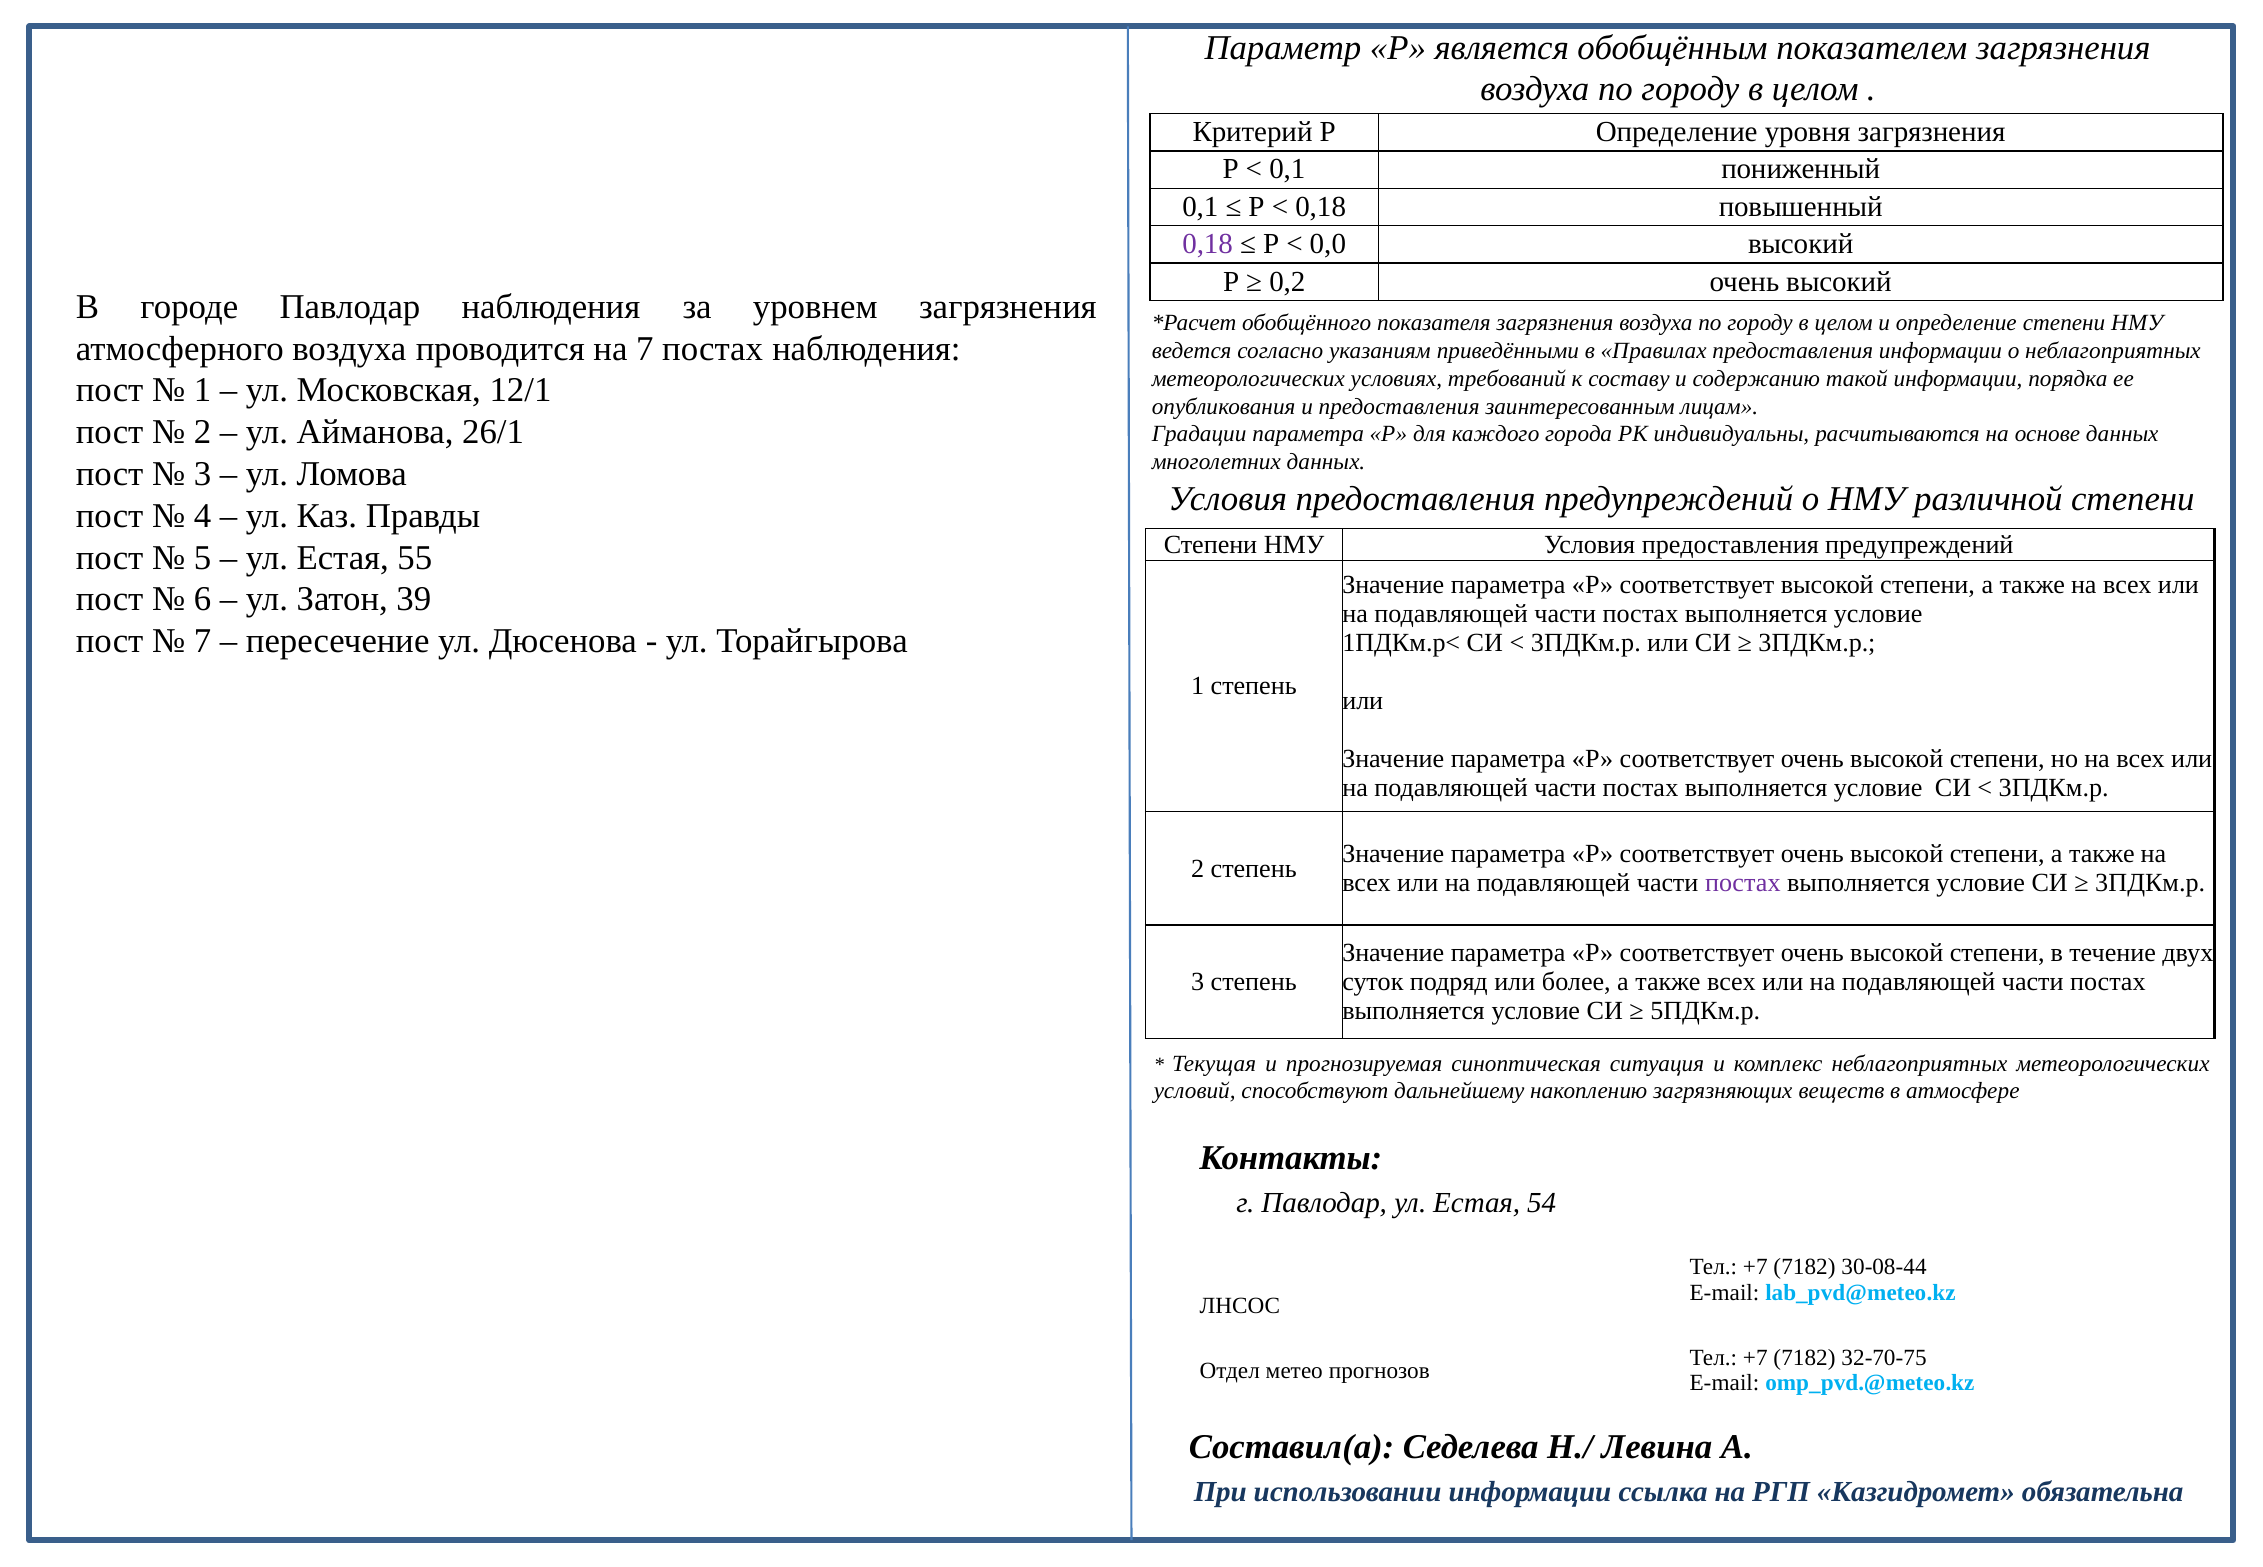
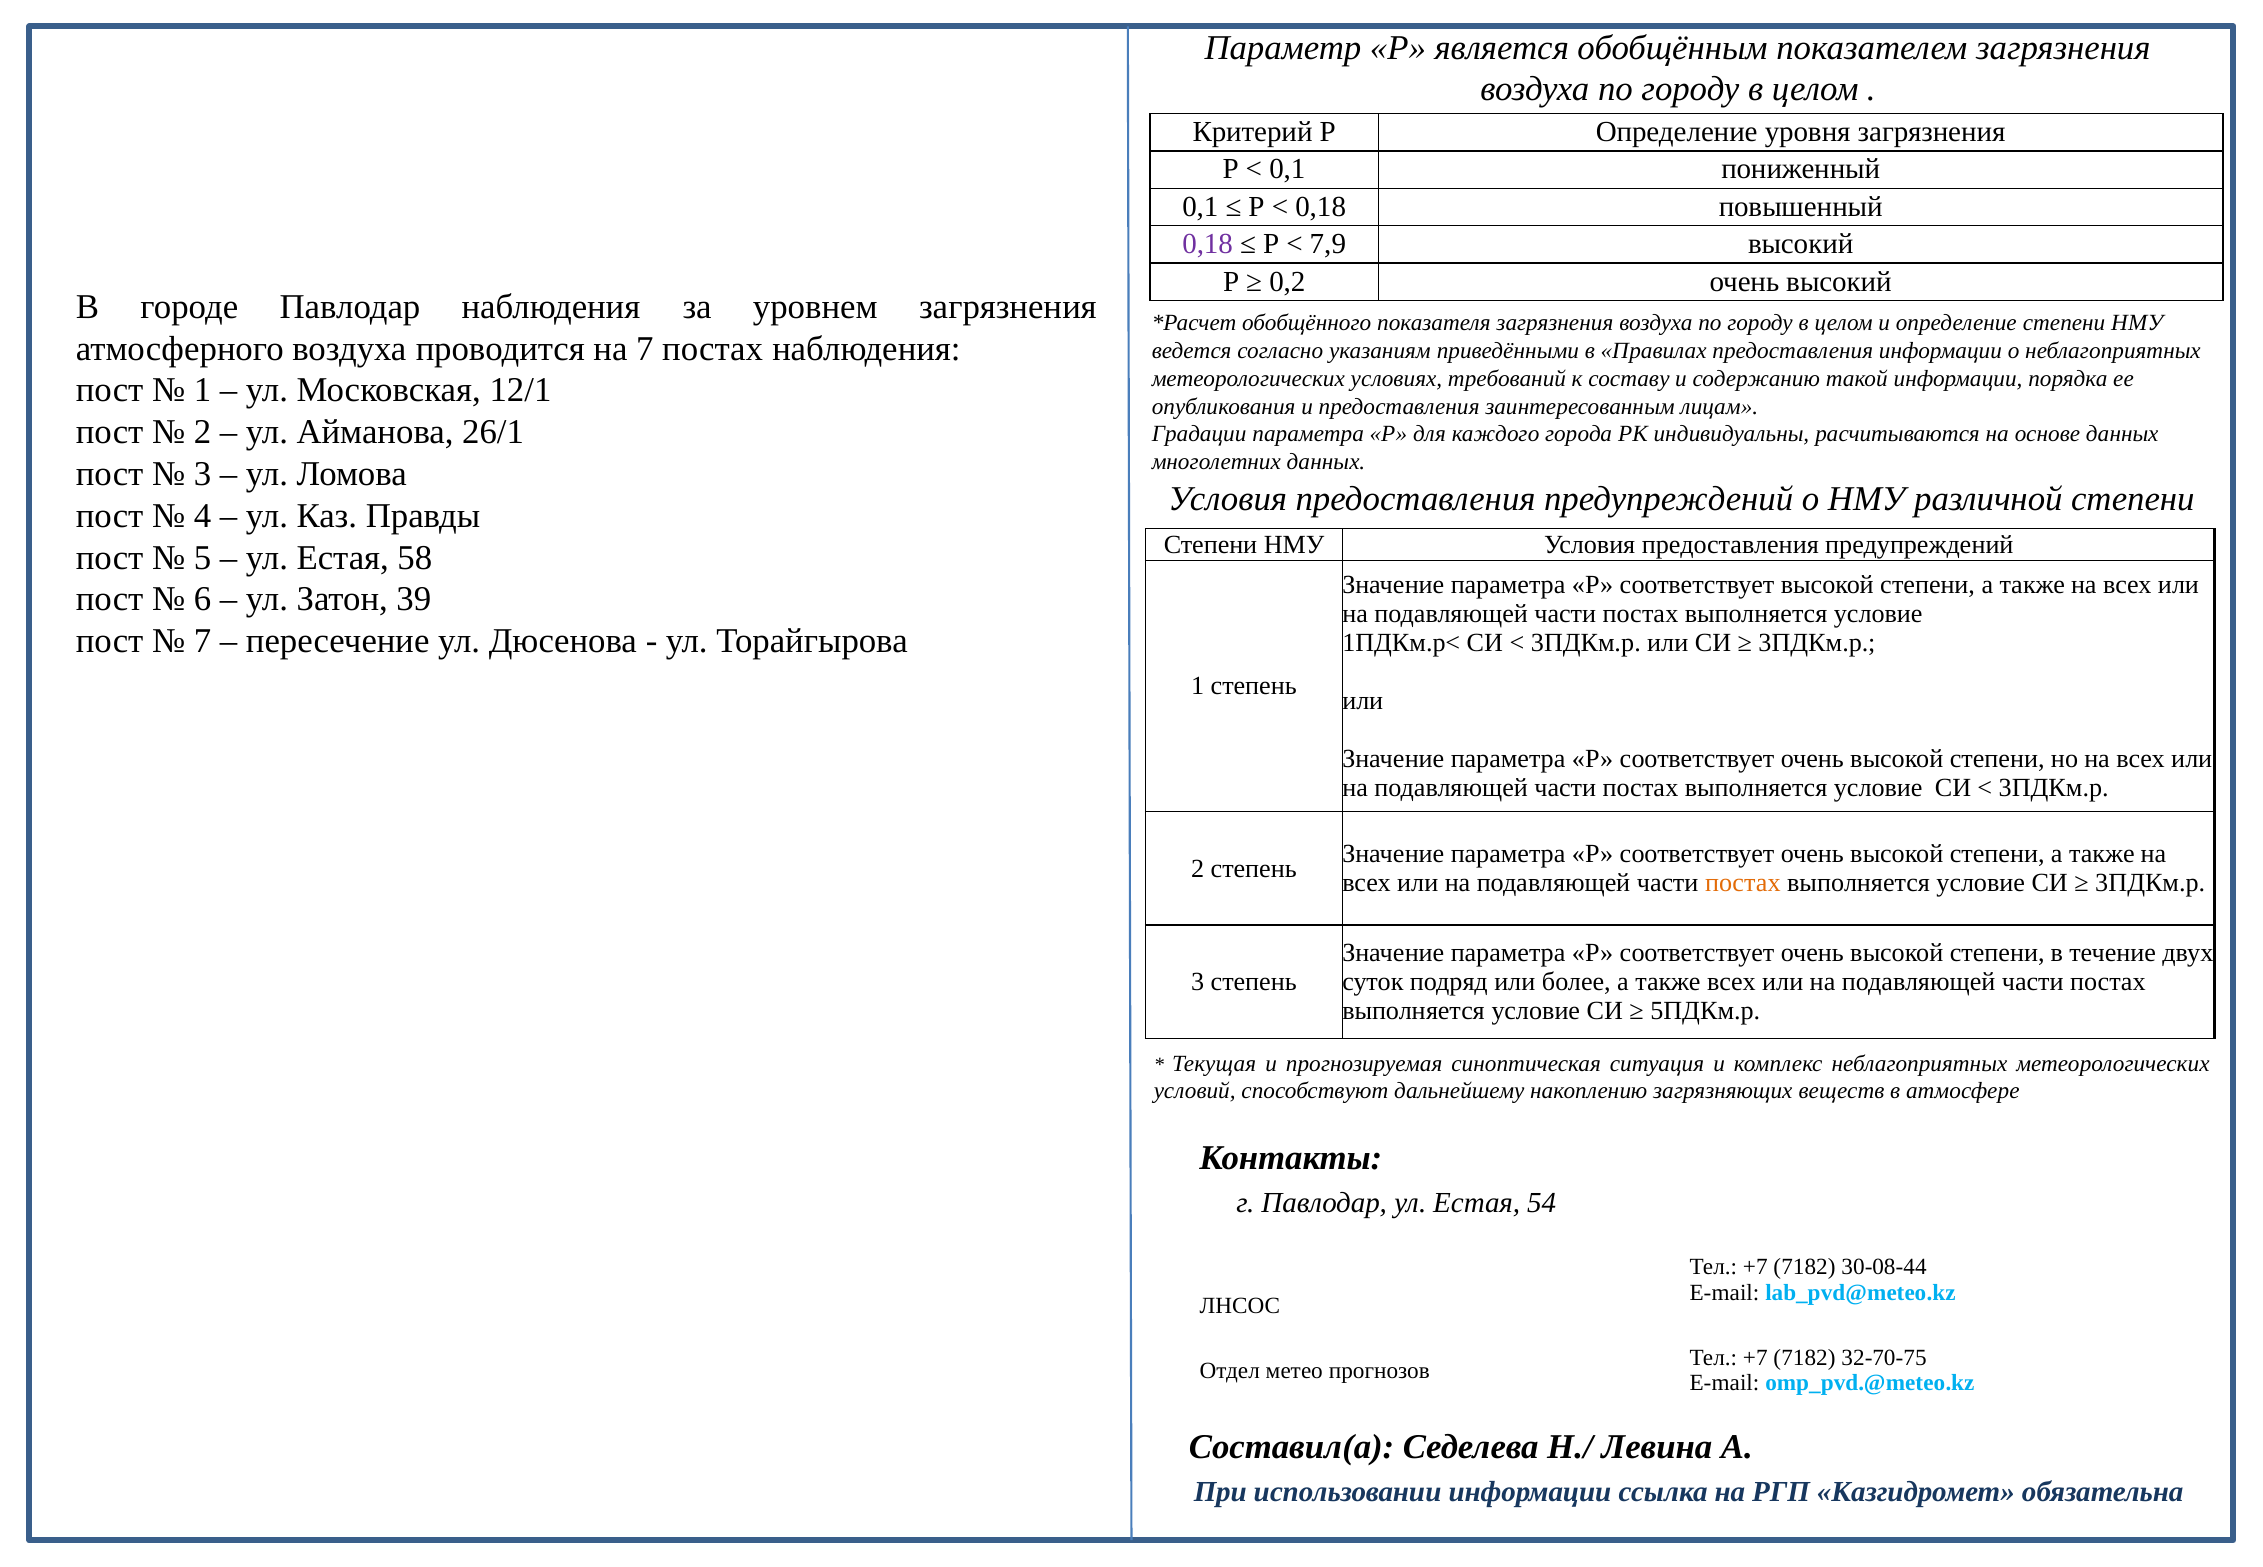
0,0: 0,0 -> 7,9 (1328, 244)
55: 55 -> 58 (415, 558)
постах colour: purple -> orange (1743, 883)
